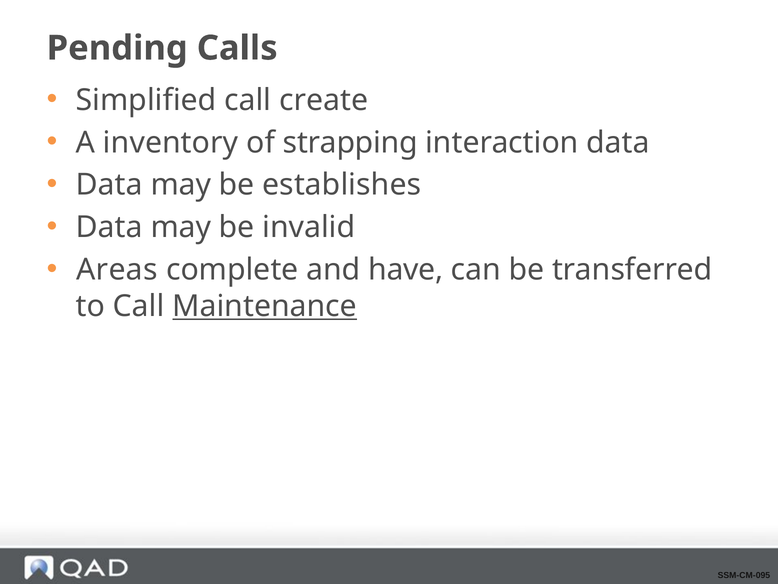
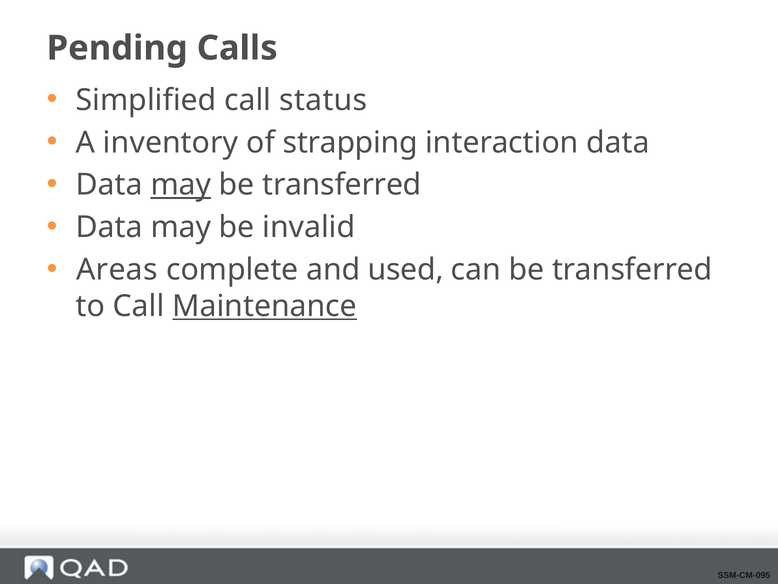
create: create -> status (323, 100)
may underline: none -> present (181, 185)
establishes: establishes -> transferred (342, 185)
have: have -> used (406, 270)
